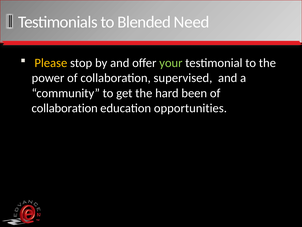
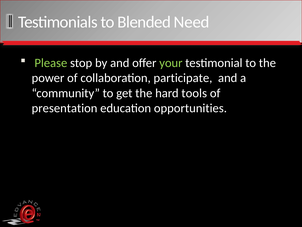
Please colour: yellow -> light green (51, 63)
supervised: supervised -> participate (183, 78)
been: been -> tools (194, 93)
collaboration: collaboration -> presentation (65, 108)
